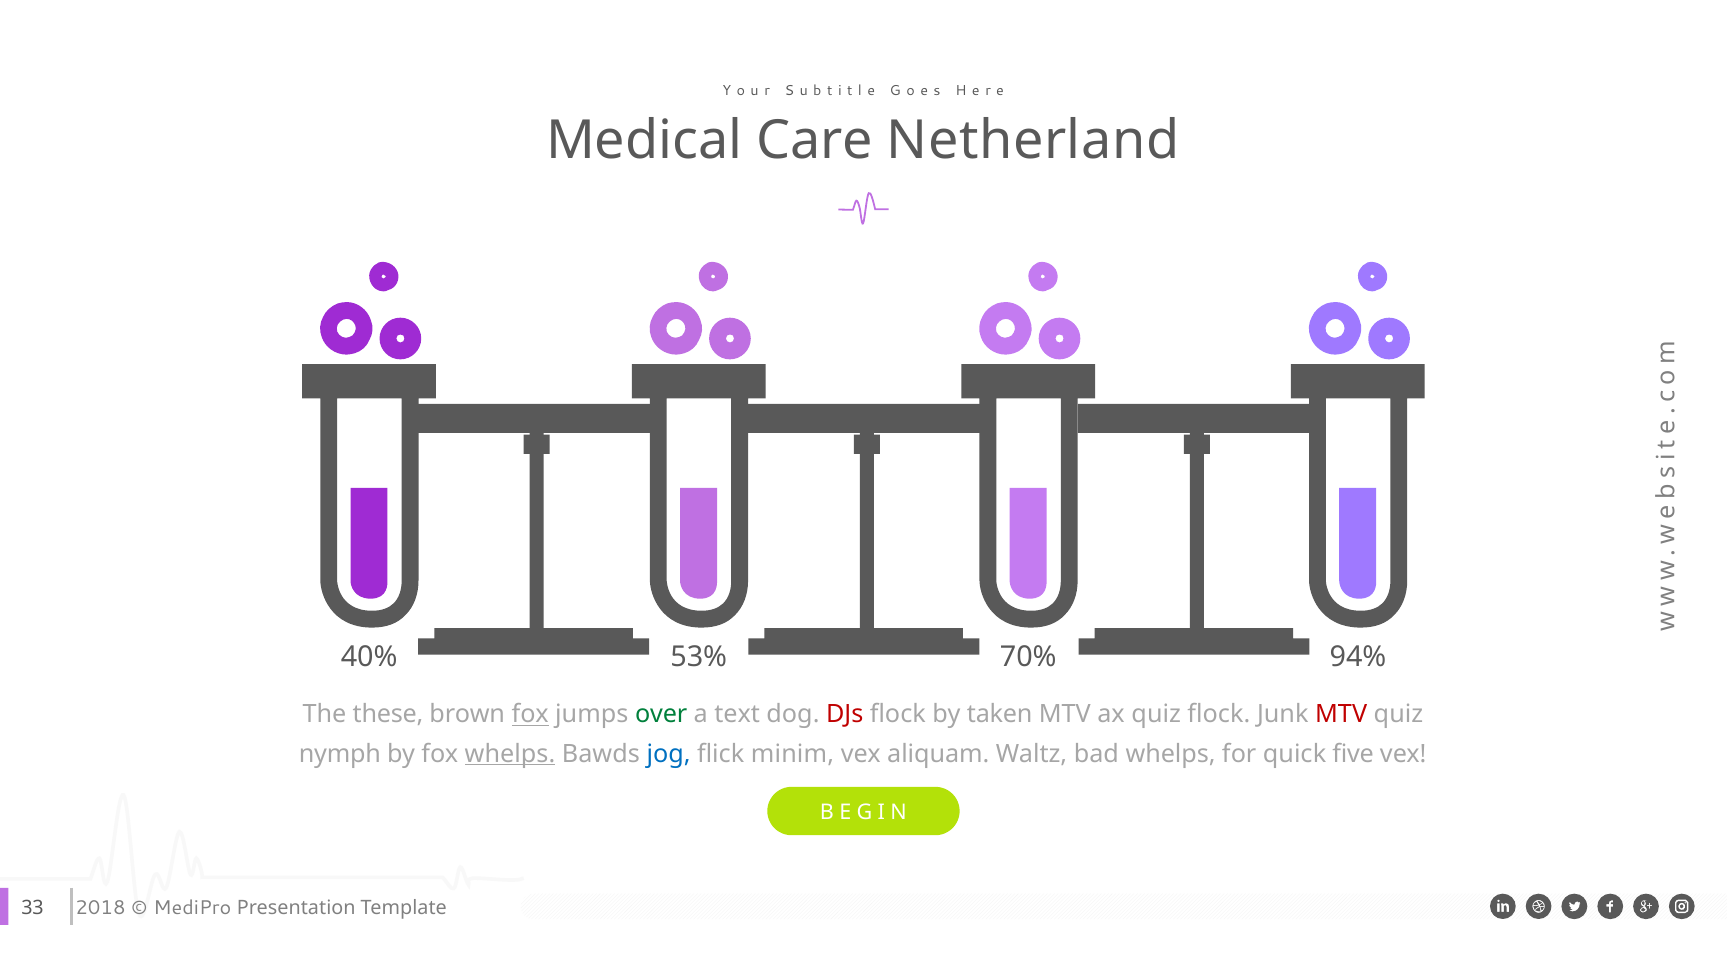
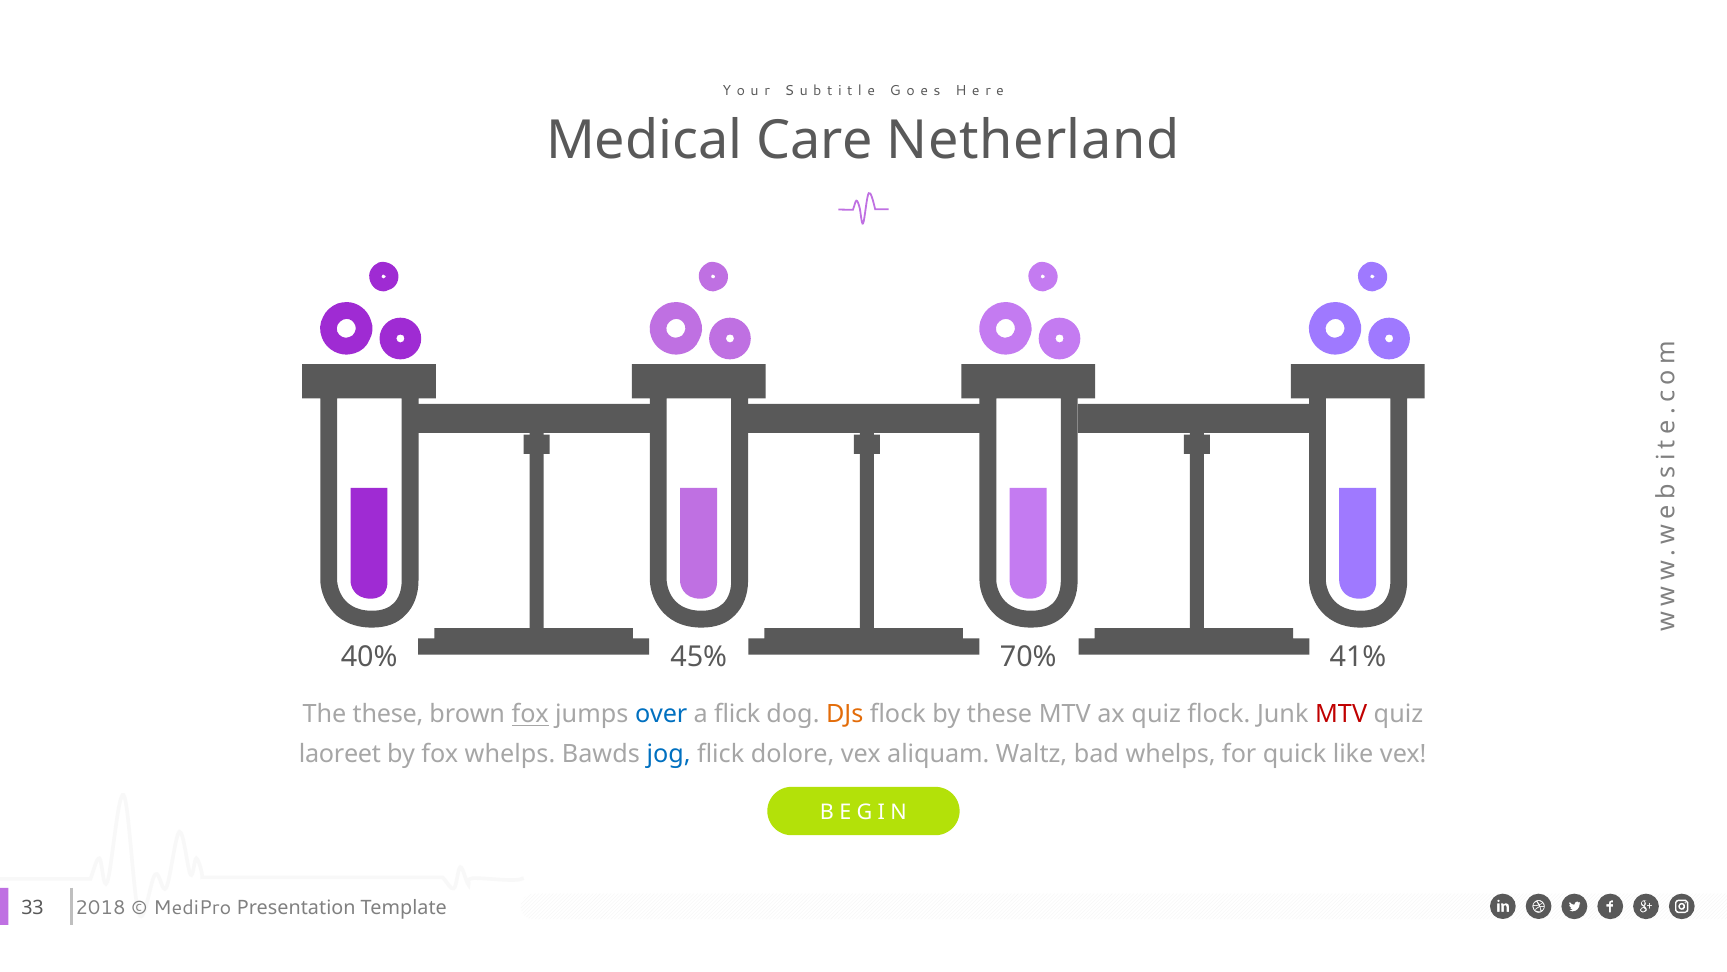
53%: 53% -> 45% (699, 657)
94%: 94% -> 41% (1358, 657)
over colour: green -> blue (661, 714)
a text: text -> flick (737, 714)
DJs colour: red -> orange (845, 714)
by taken: taken -> these (1000, 714)
nymph: nymph -> laoreet (340, 753)
whelps underline: present -> none (510, 753)
minim: minim -> dolore (793, 753)
five: five -> like (1353, 753)
